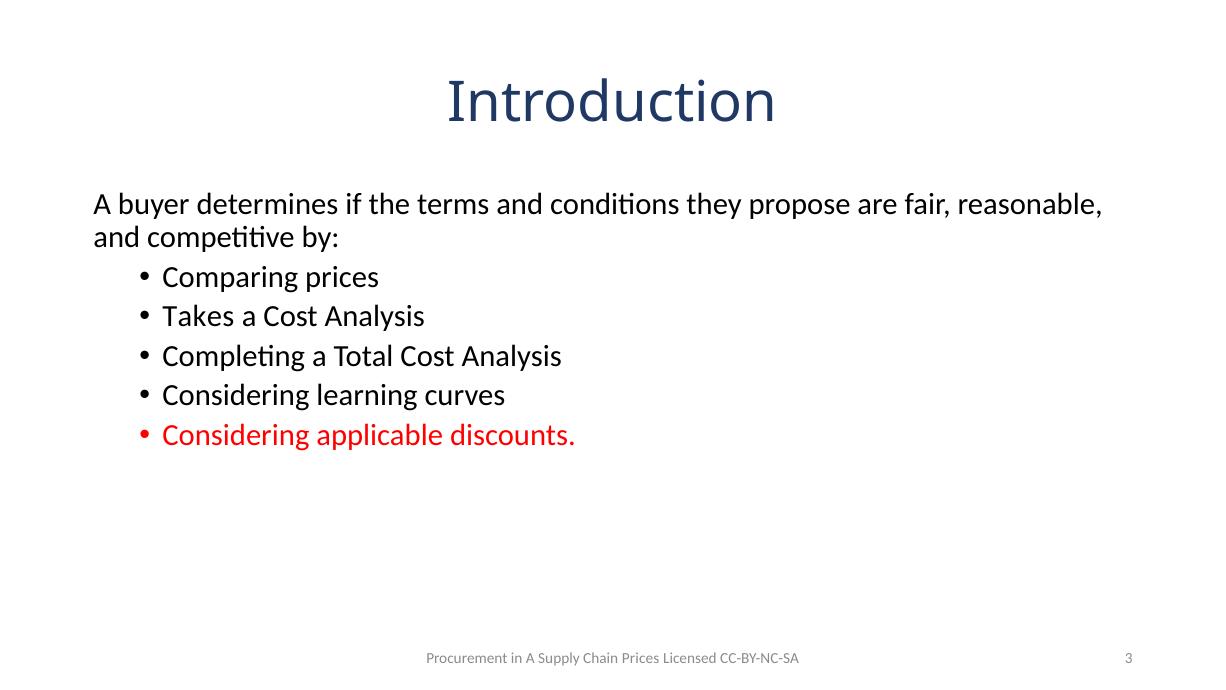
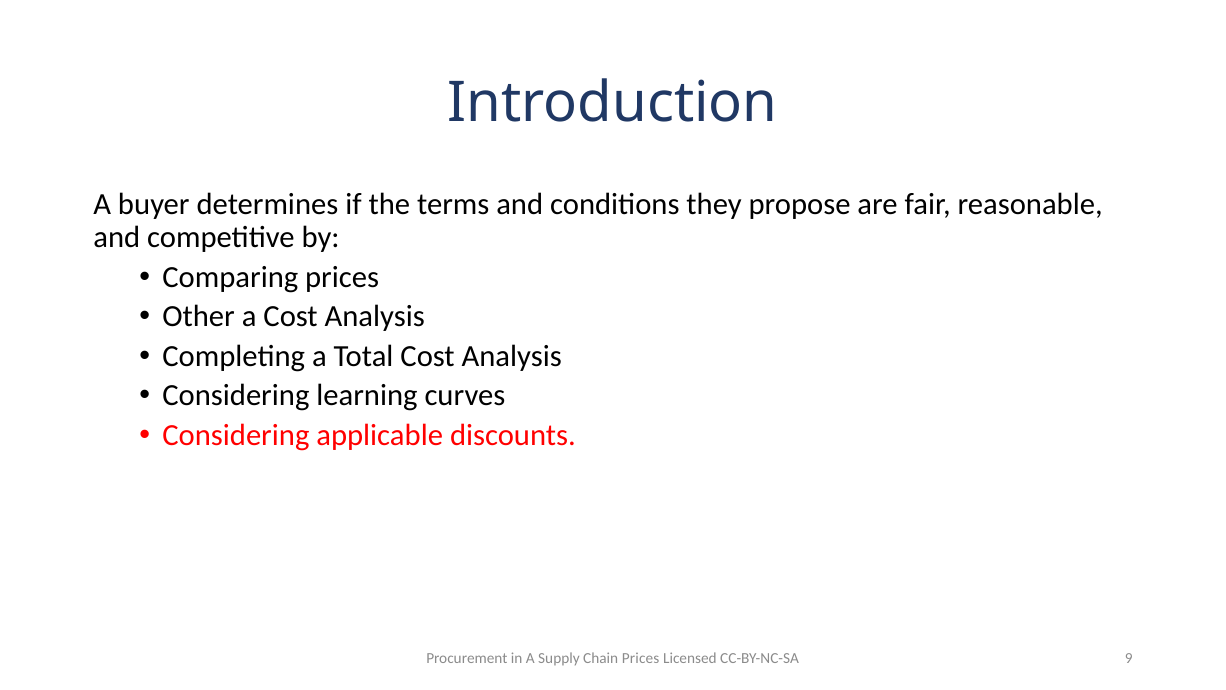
Takes: Takes -> Other (199, 317)
3: 3 -> 9 (1129, 658)
